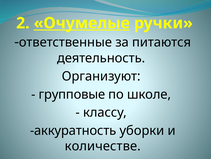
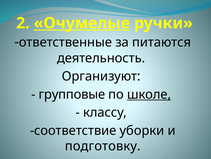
школе underline: none -> present (149, 94)
аккуратность: аккуратность -> соответствие (73, 130)
количестве: количестве -> подготовку (103, 146)
